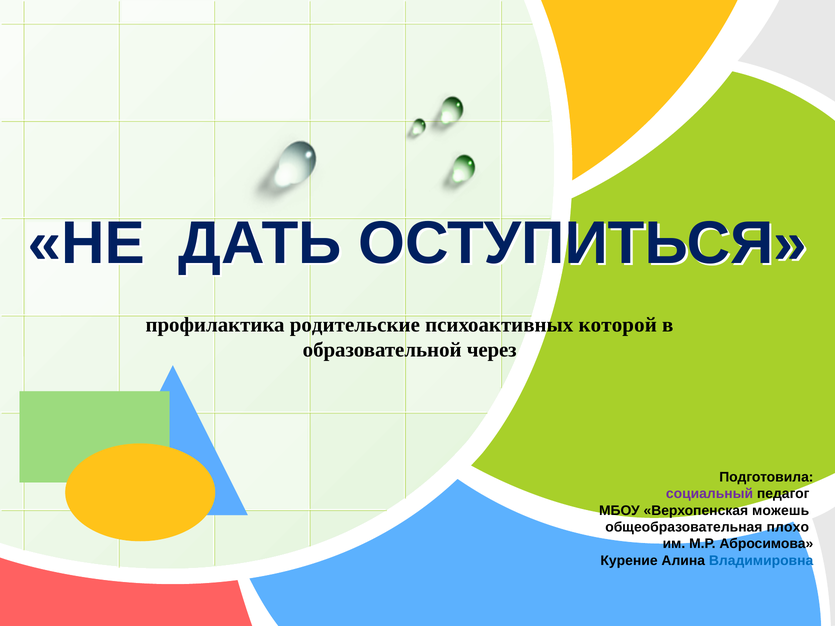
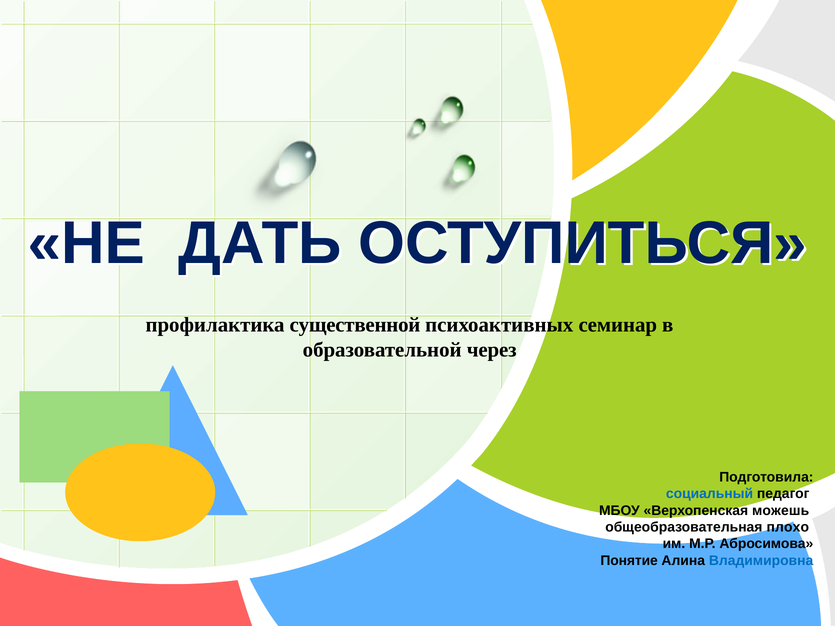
родительские: родительские -> существенной (355, 325)
которой: которой -> семинар (618, 325)
социальный colour: purple -> blue (710, 494)
Курение: Курение -> Понятие (629, 561)
